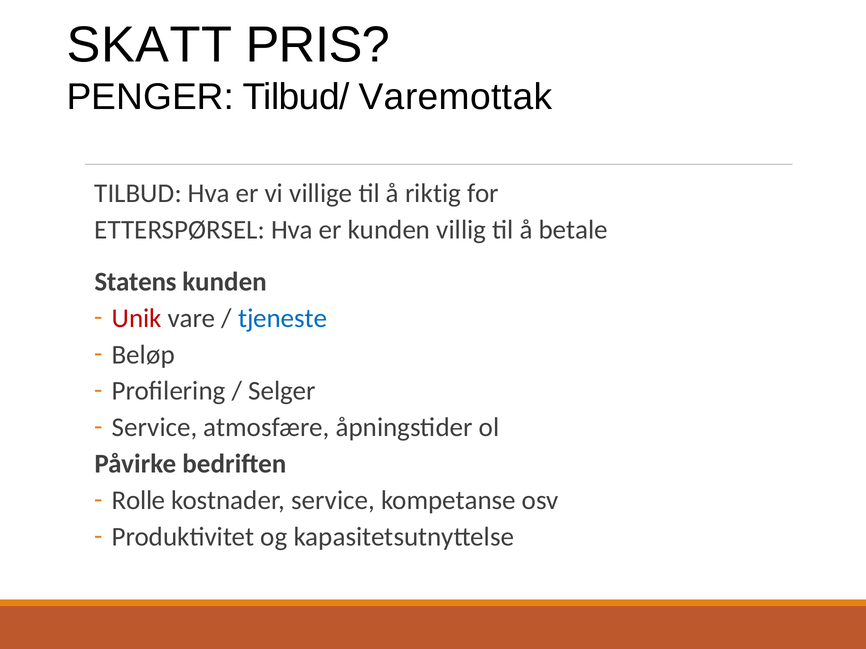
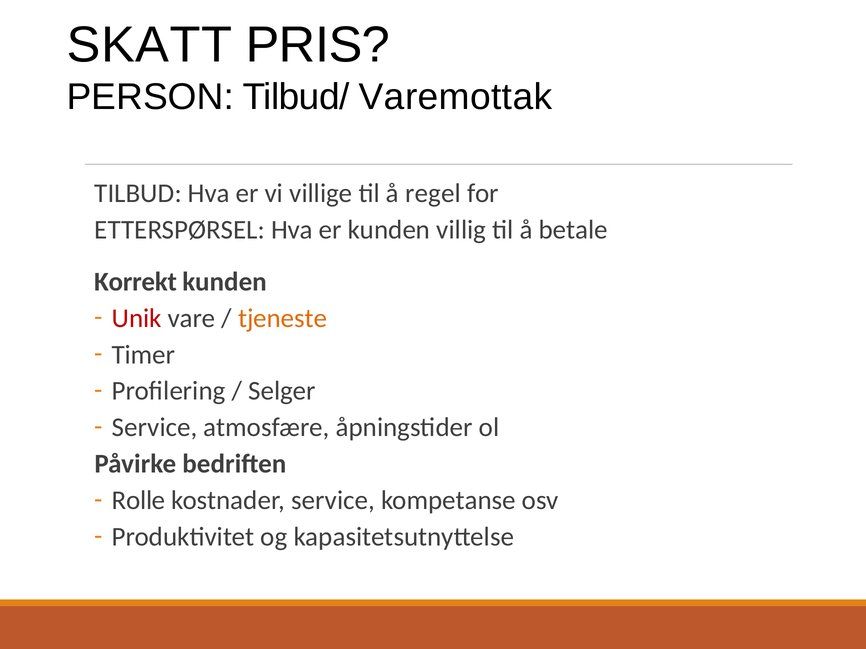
PENGER: PENGER -> PERSON (150, 97)
riktig: riktig -> regel (433, 194)
Statens: Statens -> Korrekt (135, 282)
tjeneste colour: blue -> orange (283, 318)
Beløp: Beløp -> Timer (143, 355)
